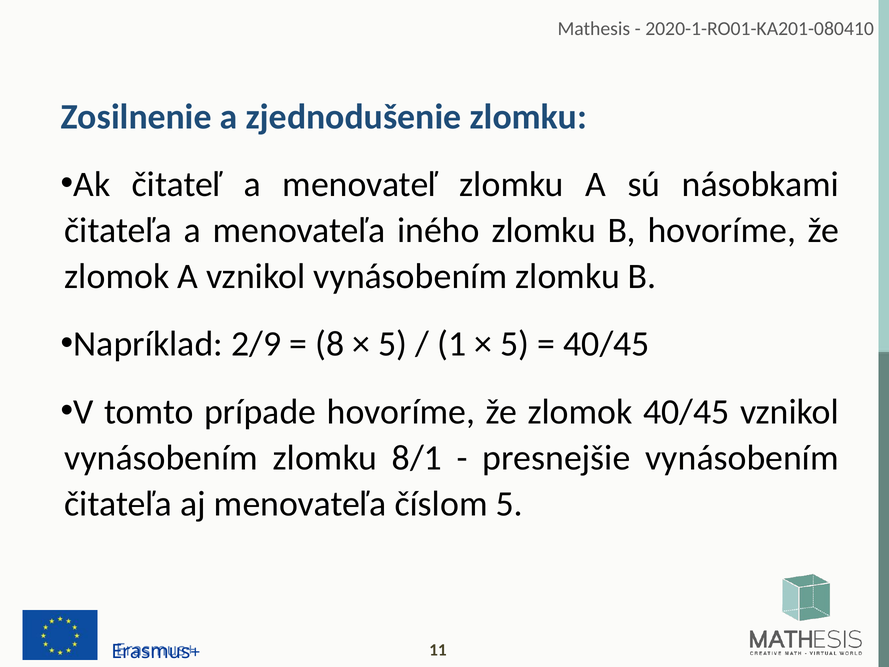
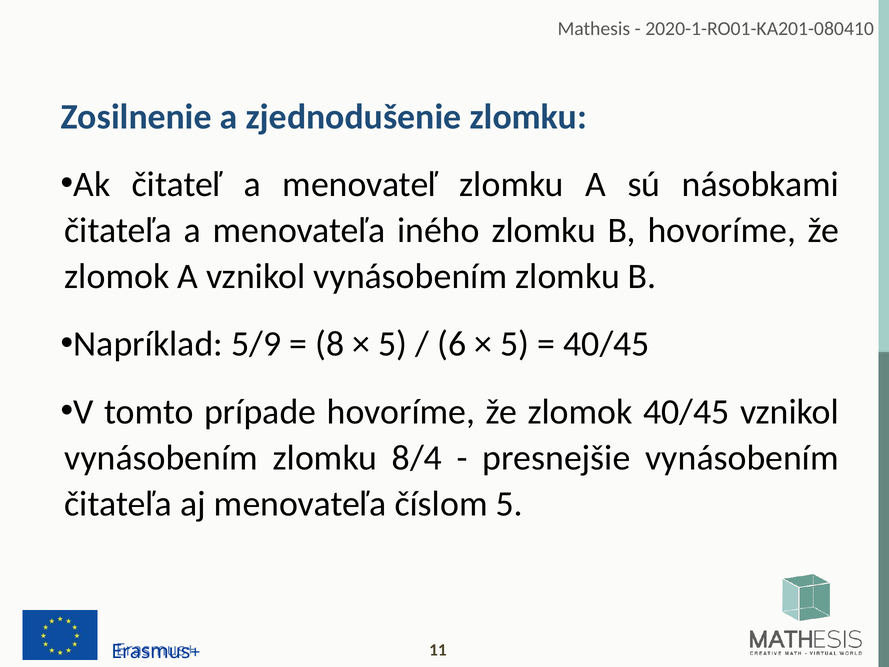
2/9: 2/9 -> 5/9 (256, 344)
1: 1 -> 6 (452, 344)
8/1: 8/1 -> 8/4 (417, 458)
